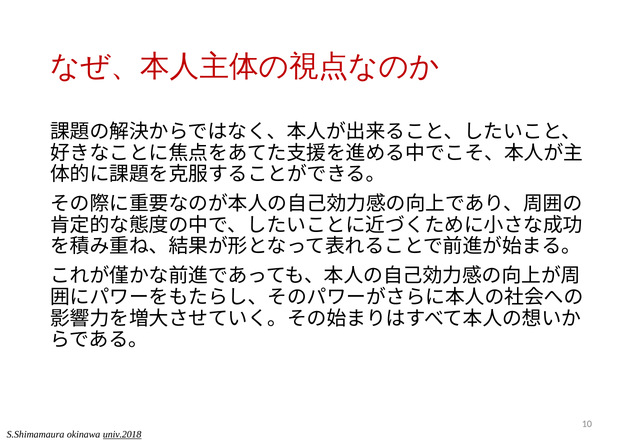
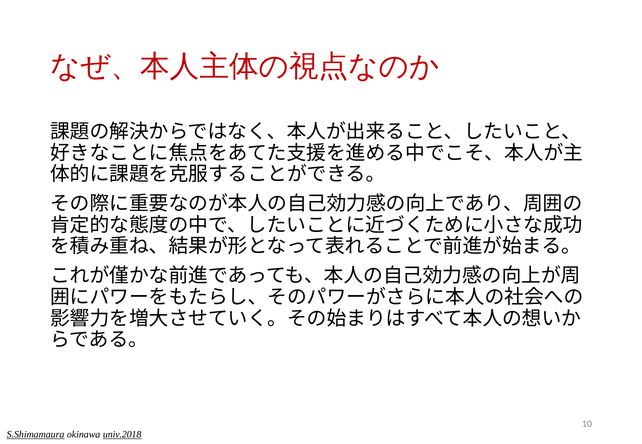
S.Shimamaura underline: none -> present (36, 435)
